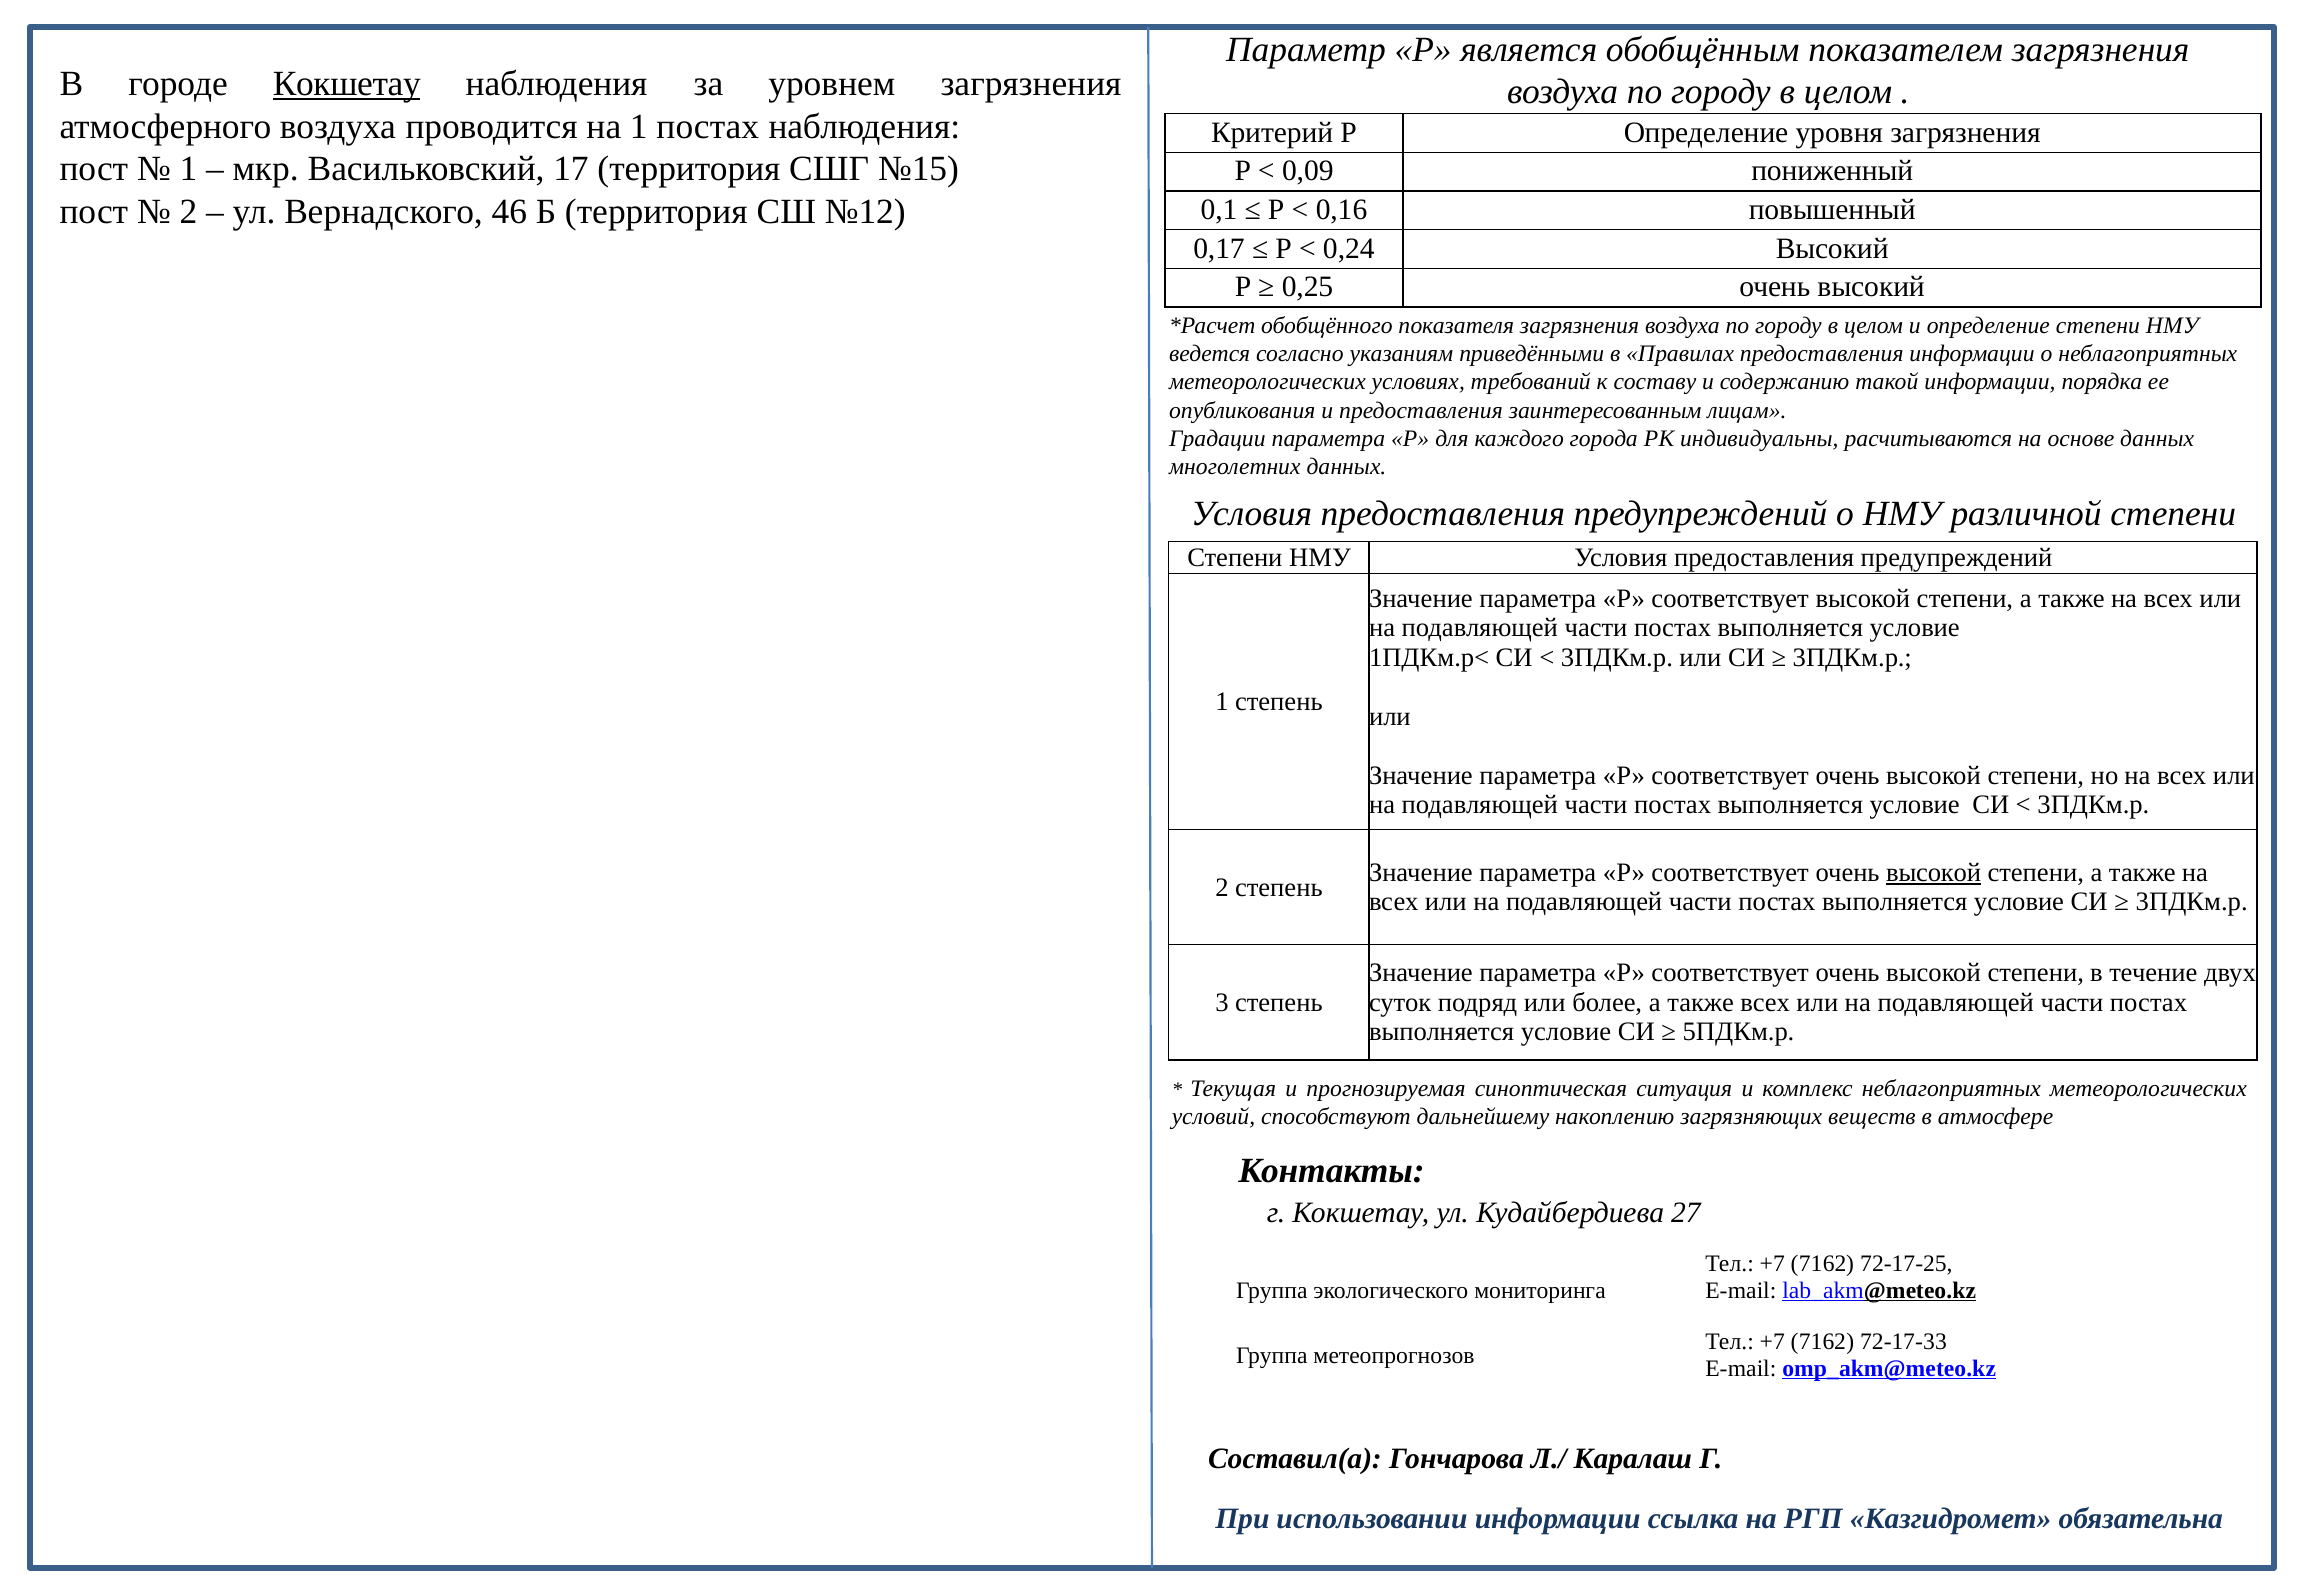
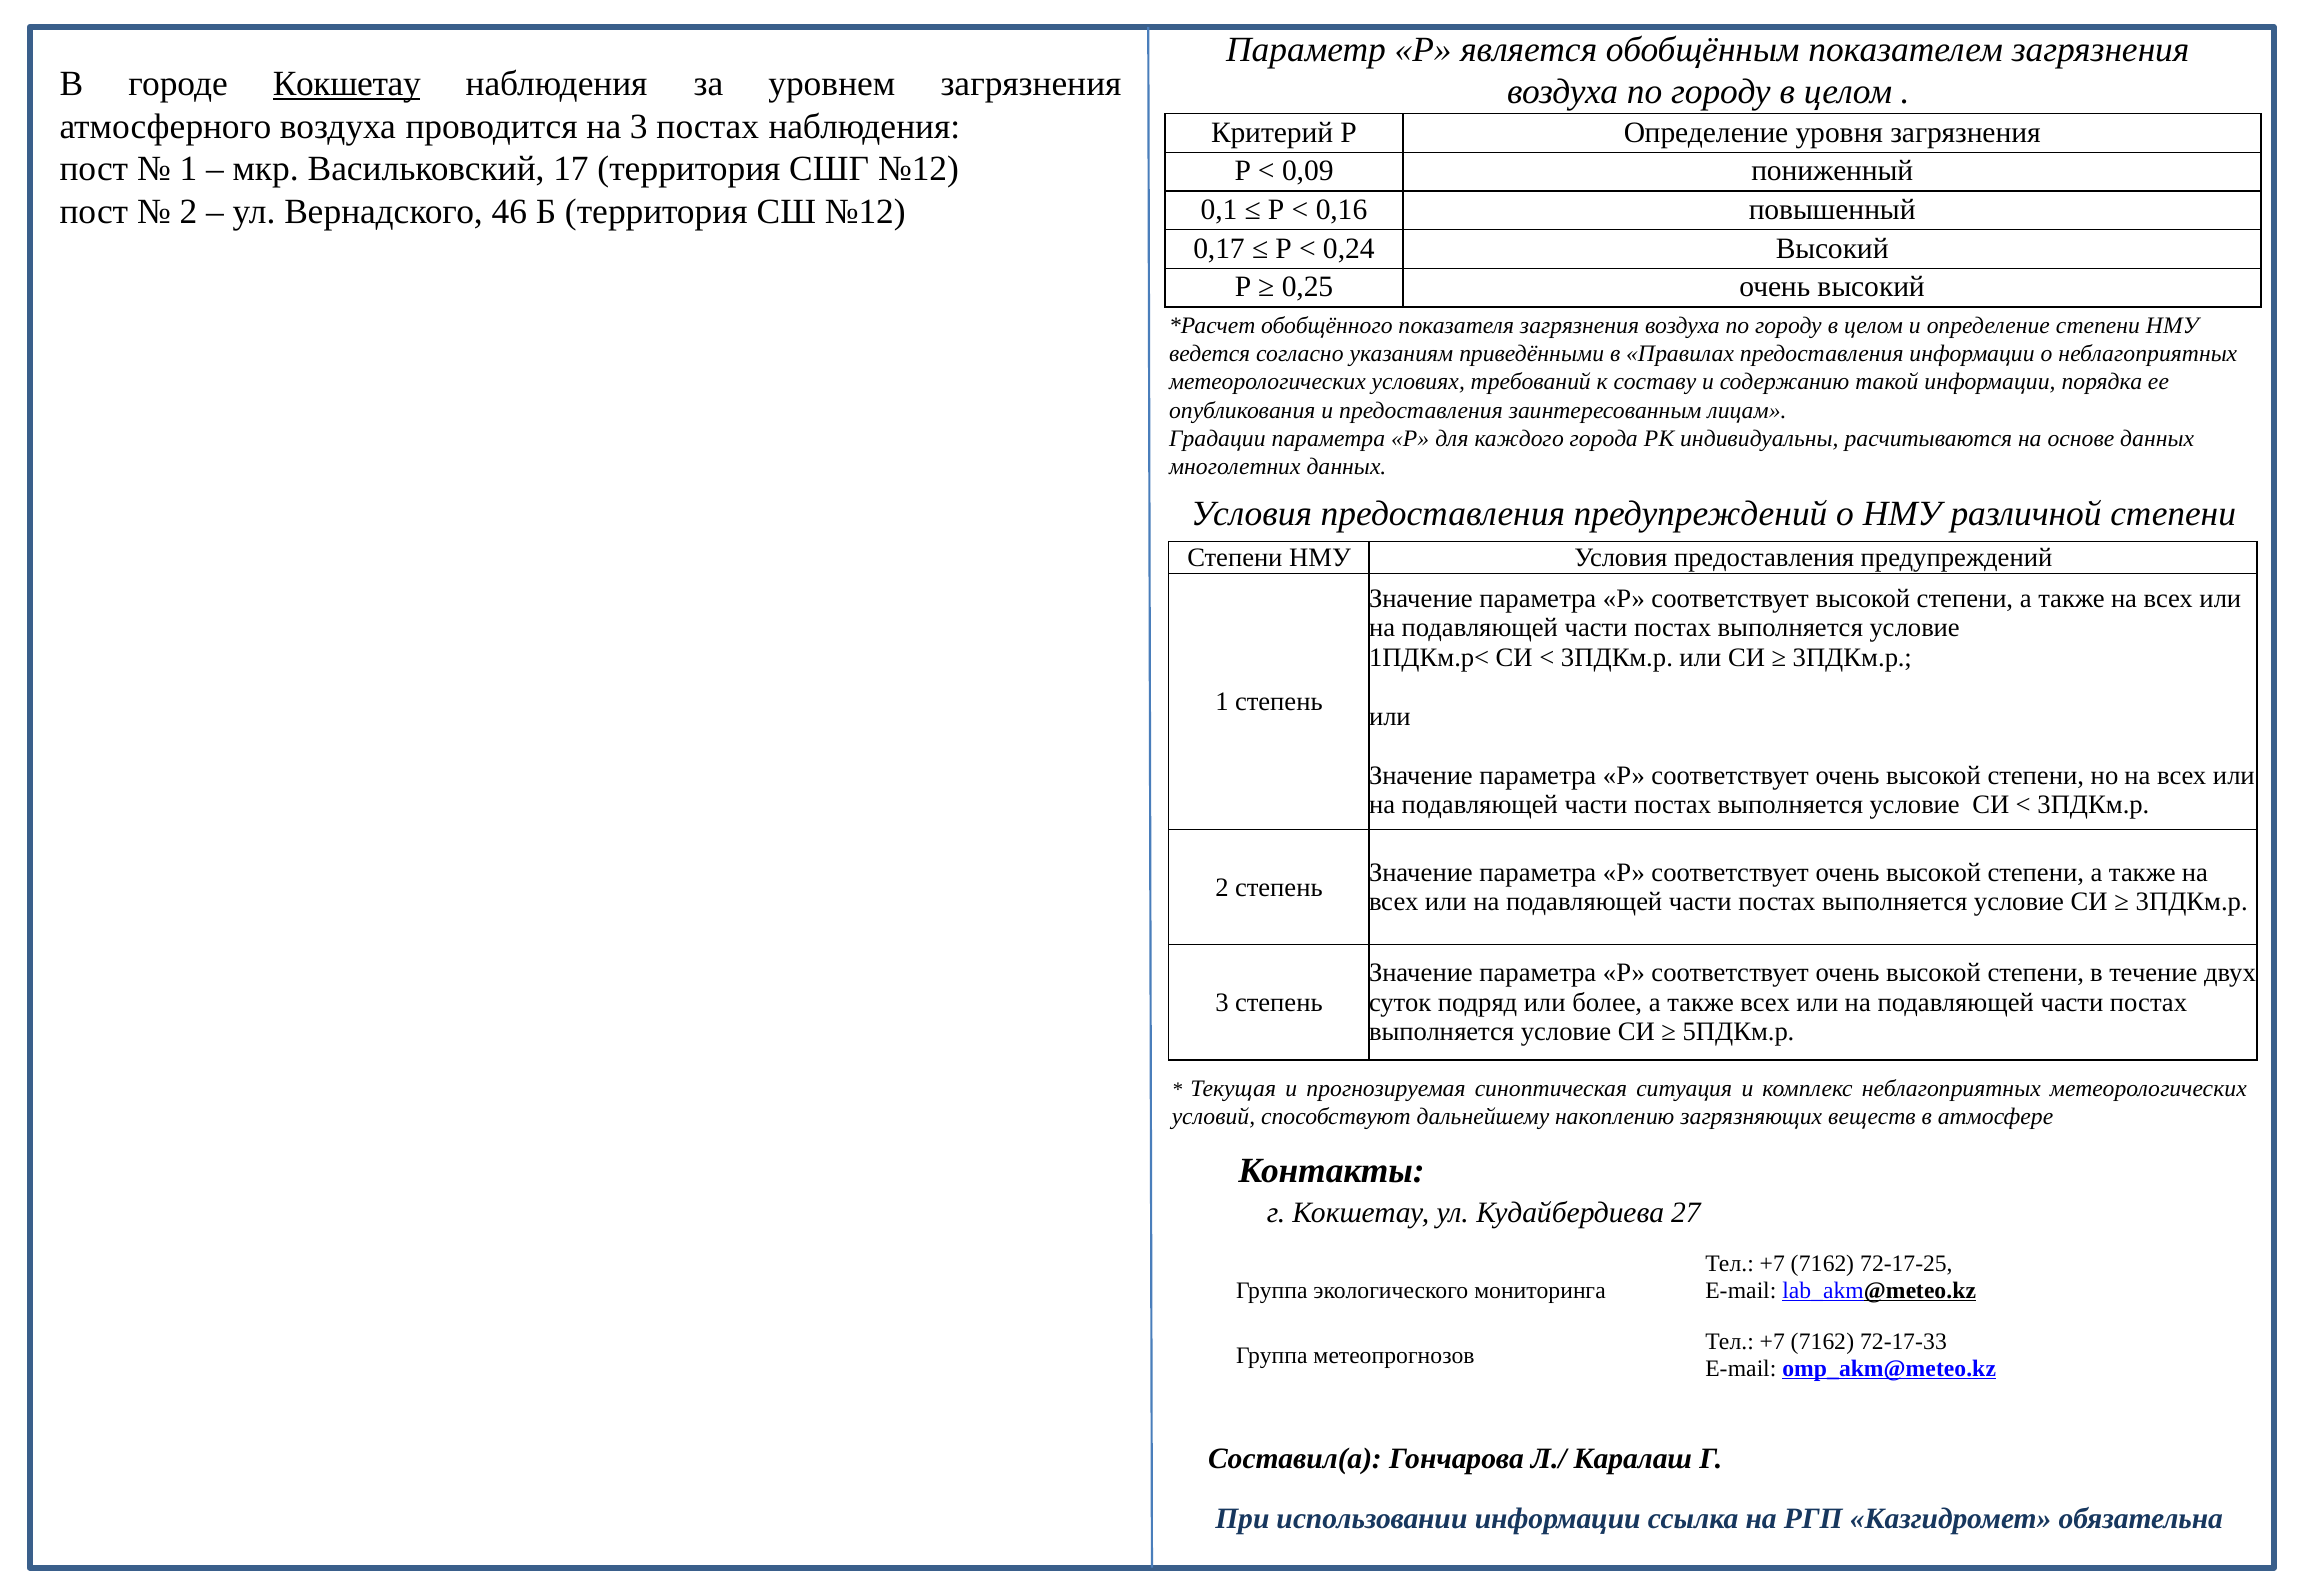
на 1: 1 -> 3 (639, 126)
СШГ №15: №15 -> №12 (918, 169)
высокой underline: present -> none (1934, 873)
